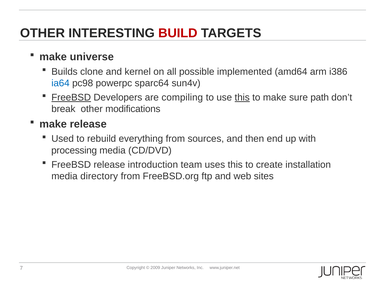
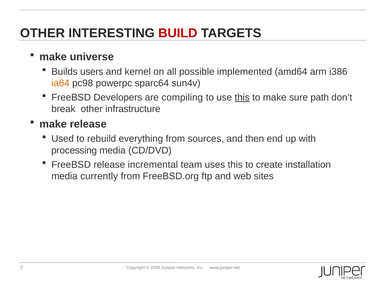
clone: clone -> users (92, 72)
ia64 colour: blue -> orange (60, 83)
FreeBSD underline: present -> none (71, 97)
modifications: modifications -> infrastructure (133, 109)
introduction: introduction -> incremental (153, 164)
directory: directory -> currently (99, 176)
